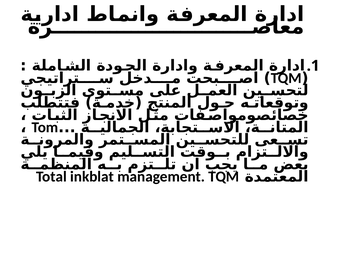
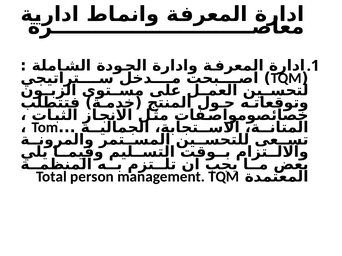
inkblat: inkblat -> person (92, 177)
